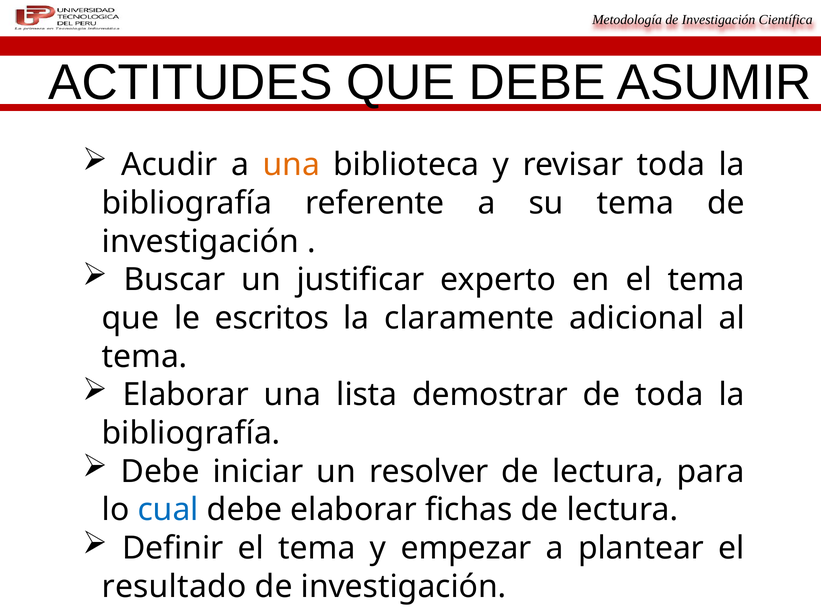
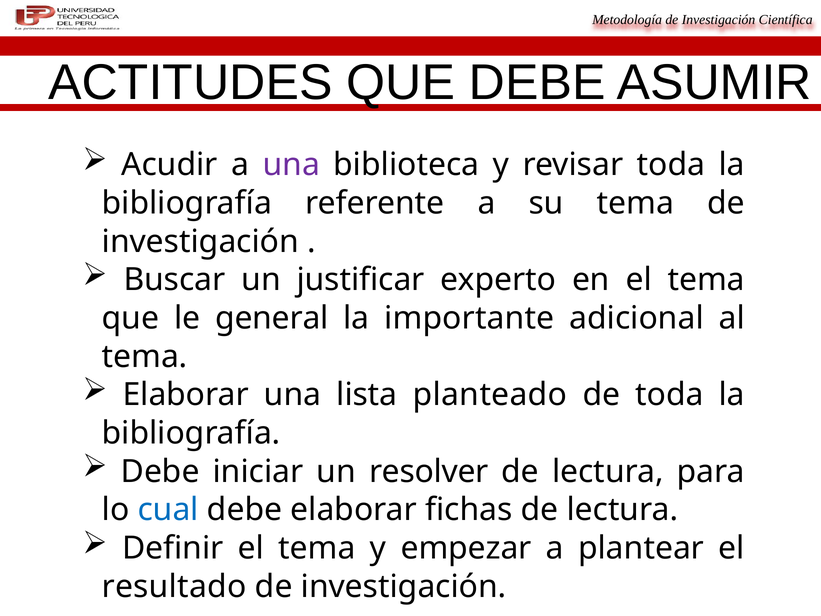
una colour: orange -> purple (291, 165)
escritos: escritos -> general (272, 318)
claramente: claramente -> importante (469, 318)
demostrar: demostrar -> planteado (490, 395)
